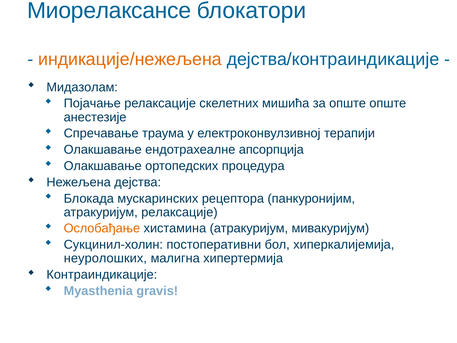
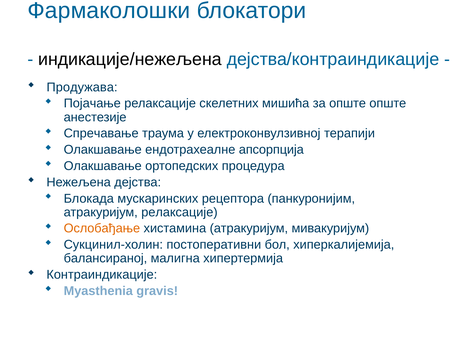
Миорелаксансе: Миорелаксансе -> Фармаколошки (109, 11)
индикације/нежељена colour: orange -> black (130, 59)
Мидазолам: Мидазолам -> Продужава (82, 87)
неуролошких: неуролошких -> балансираној (105, 258)
